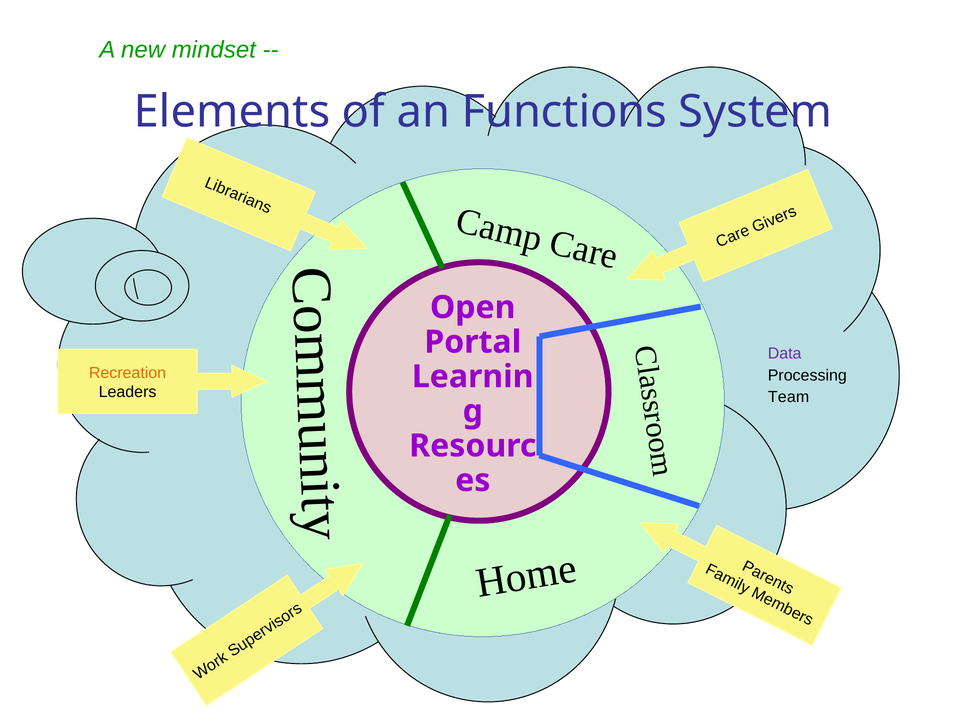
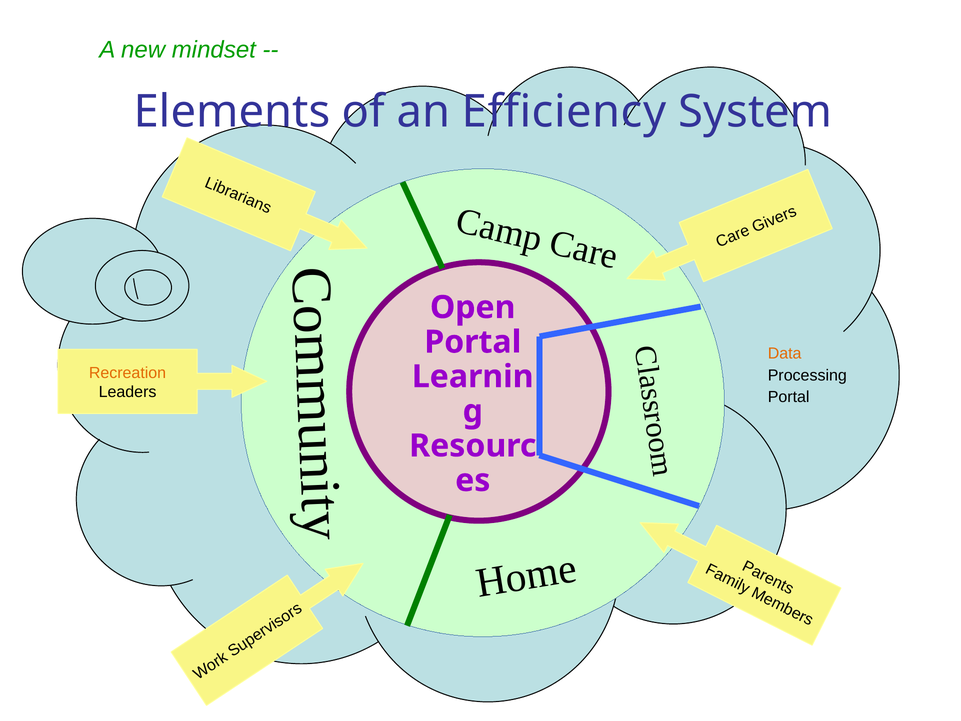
Functions: Functions -> Efficiency (564, 112)
Data colour: purple -> orange (785, 353)
Team: Team -> Portal (789, 397)
